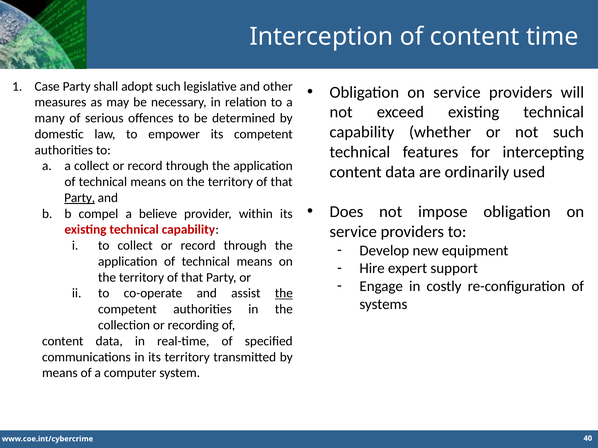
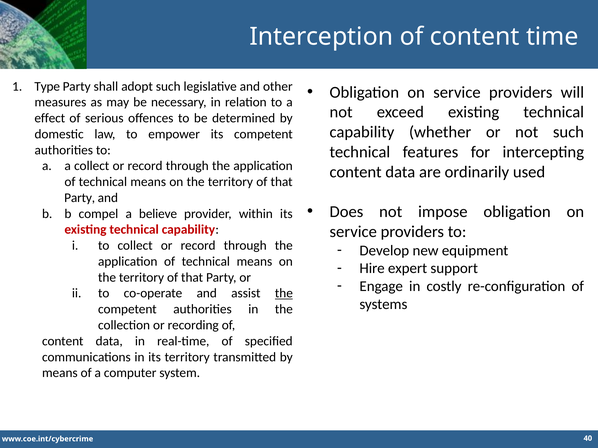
Case: Case -> Type (47, 86)
many: many -> effect (50, 118)
Party underline: present -> none (80, 198)
